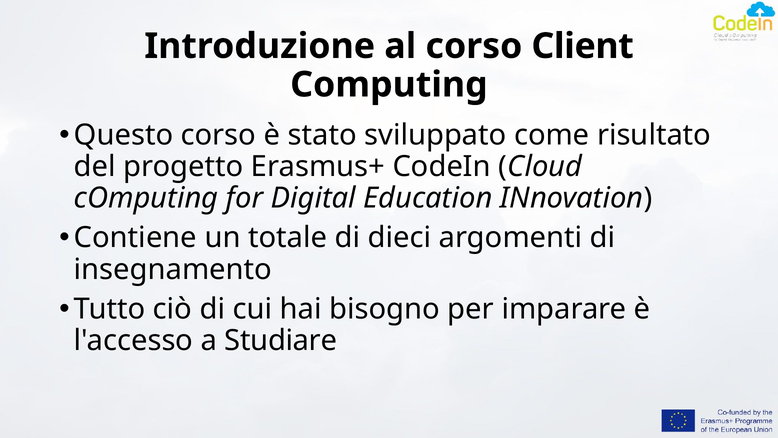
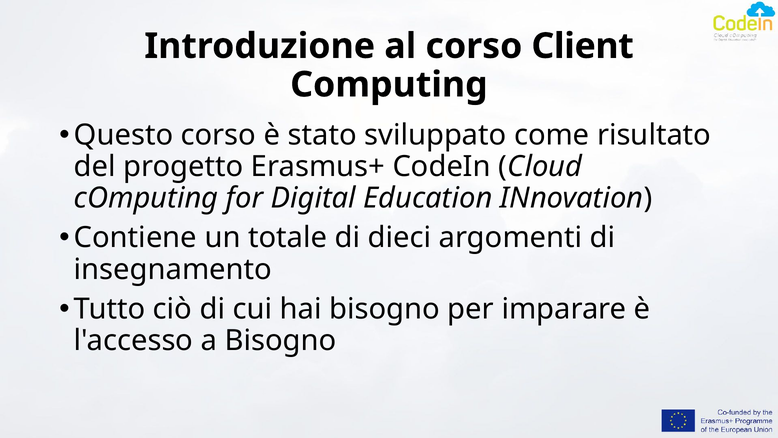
a Studiare: Studiare -> Bisogno (281, 340)
